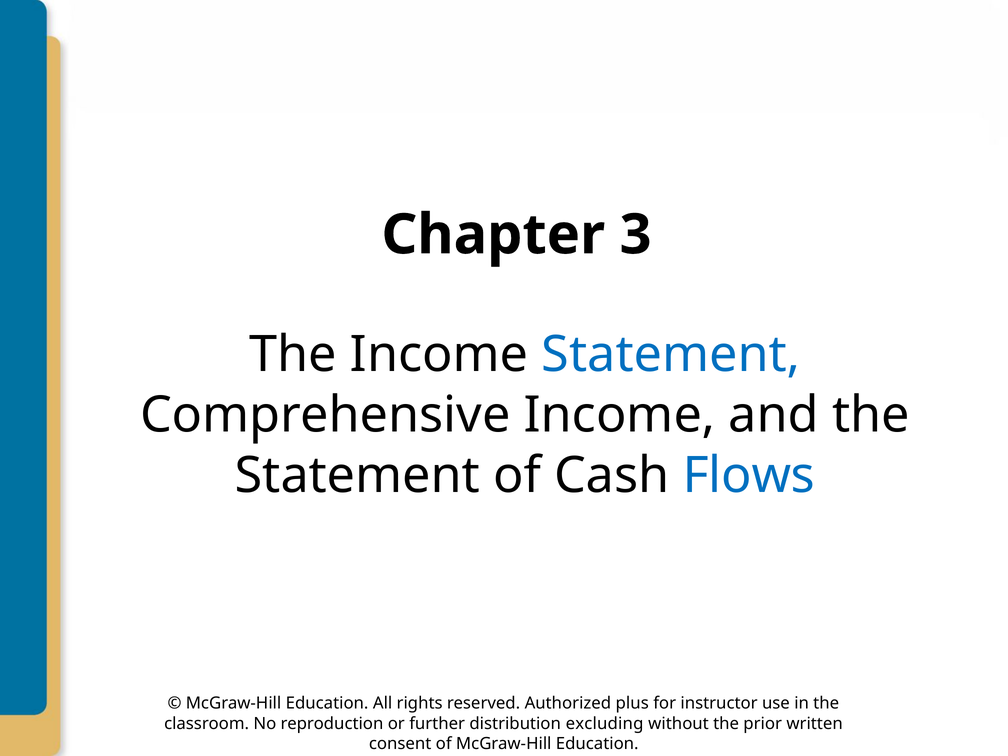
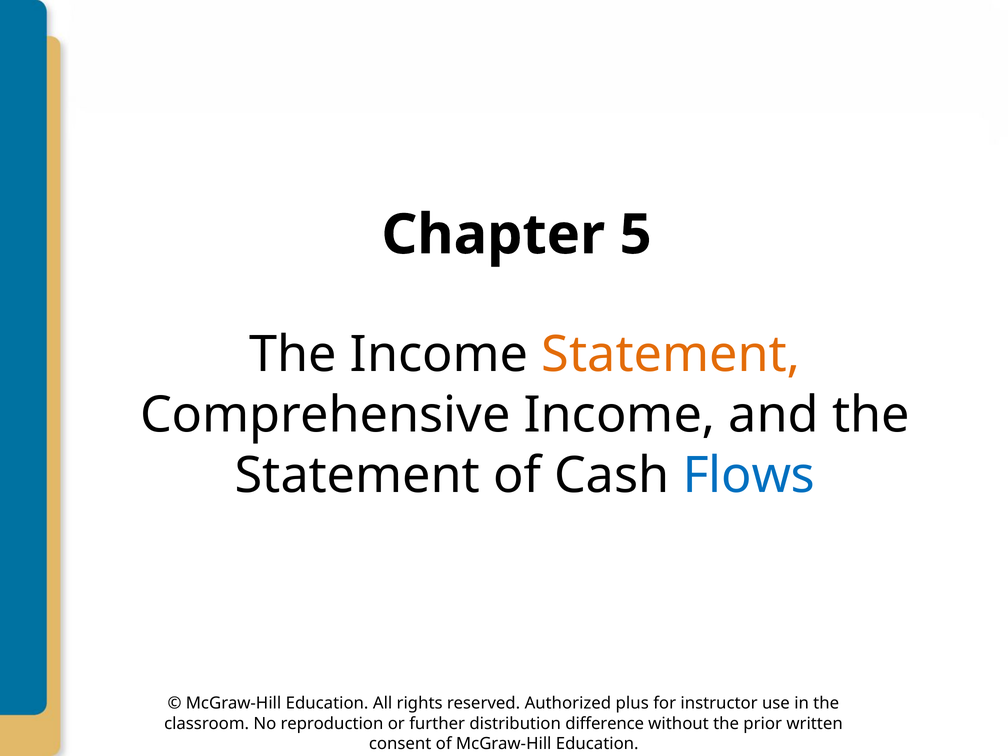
3: 3 -> 5 (636, 235)
Statement colour: blue -> orange (671, 355)
excluding: excluding -> difference (605, 724)
